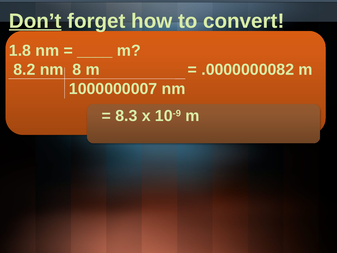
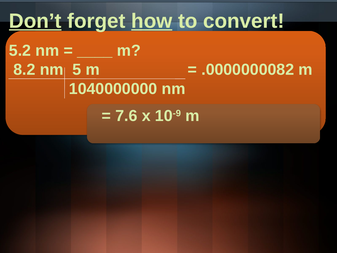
how underline: none -> present (152, 21)
1.8: 1.8 -> 5.2 (20, 51)
8: 8 -> 5 (77, 70)
1000000007: 1000000007 -> 1040000000 (113, 89)
8.3: 8.3 -> 7.6 (126, 116)
